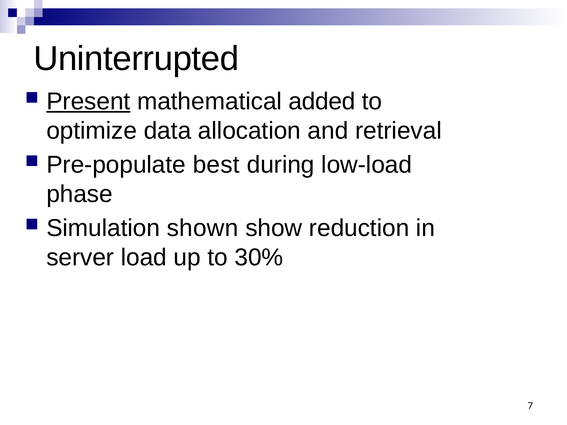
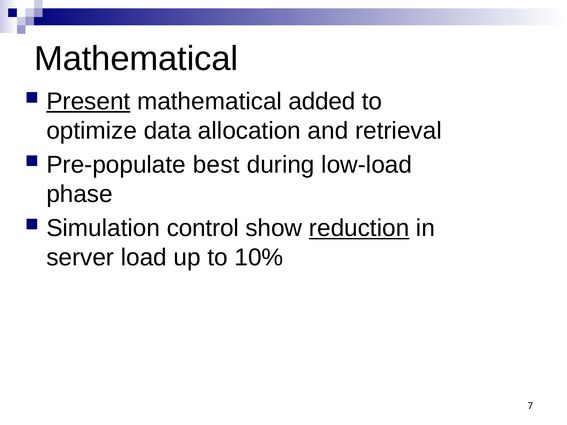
Uninterrupted: Uninterrupted -> Mathematical (136, 59)
shown: shown -> control (203, 228)
reduction underline: none -> present (359, 228)
30%: 30% -> 10% (259, 258)
